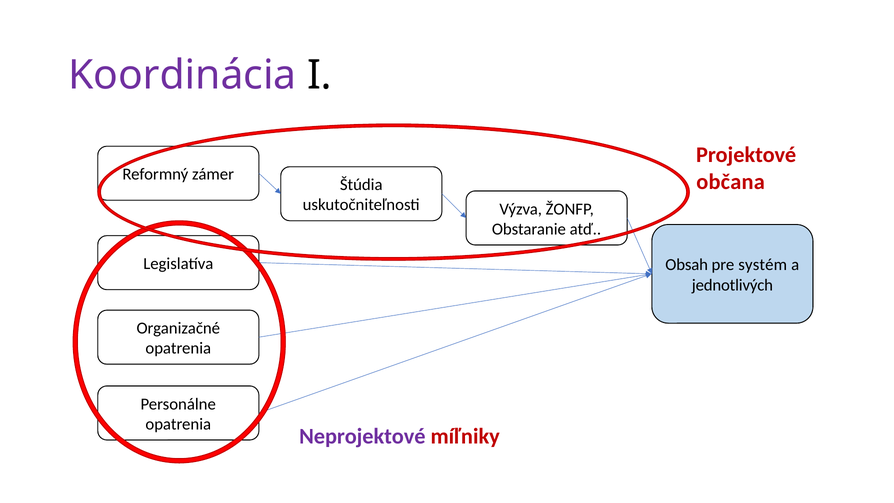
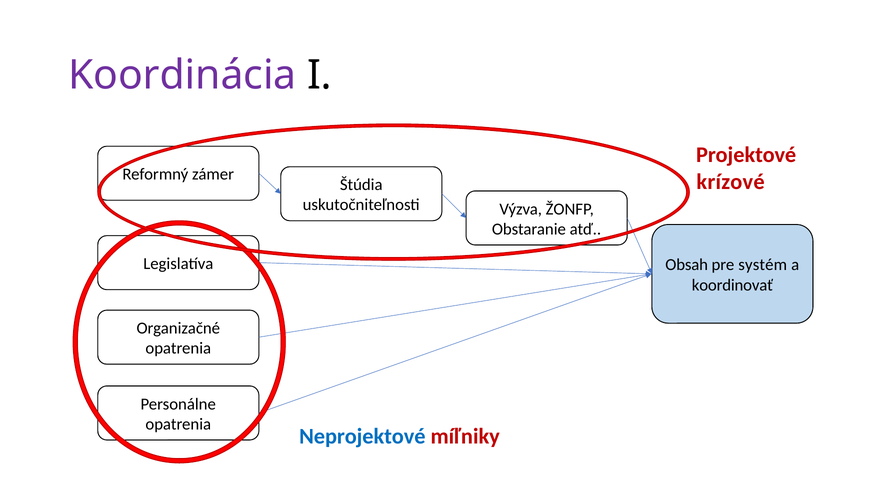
občana: občana -> krízové (731, 182)
jednotlivých: jednotlivých -> koordinovať (732, 285)
Neprojektové colour: purple -> blue (362, 436)
